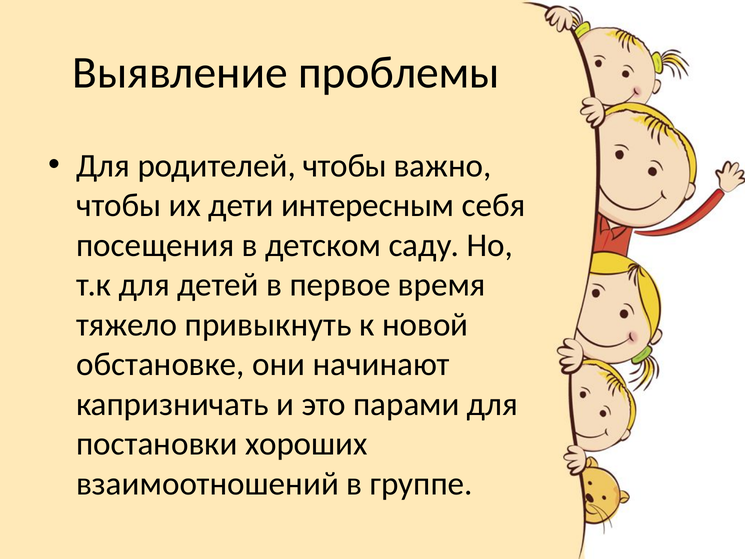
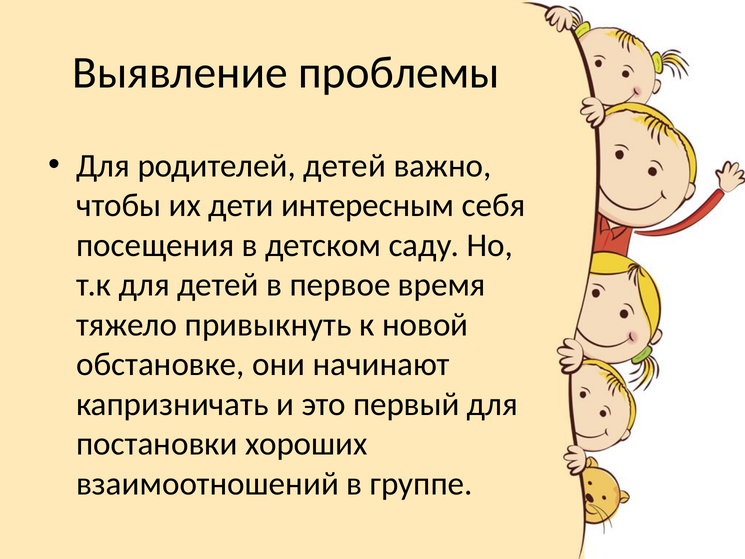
родителей чтобы: чтобы -> детей (345, 166)
парами: парами -> первый (406, 404)
